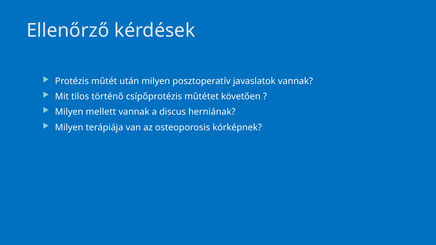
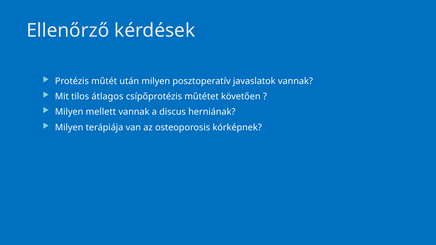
történő: történő -> átlagos (107, 97)
